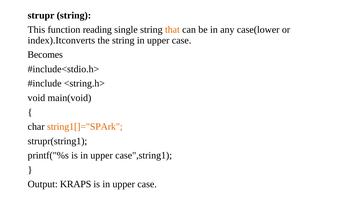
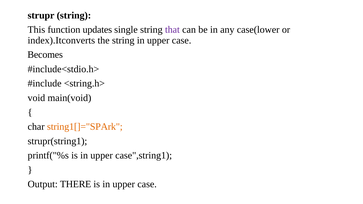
reading: reading -> updates (97, 30)
that colour: orange -> purple (172, 30)
KRAPS: KRAPS -> THERE (76, 184)
